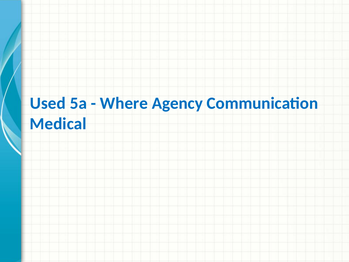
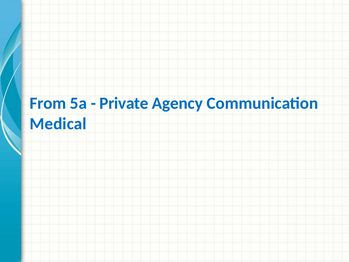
Used: Used -> From (48, 103)
Where: Where -> Private (124, 103)
